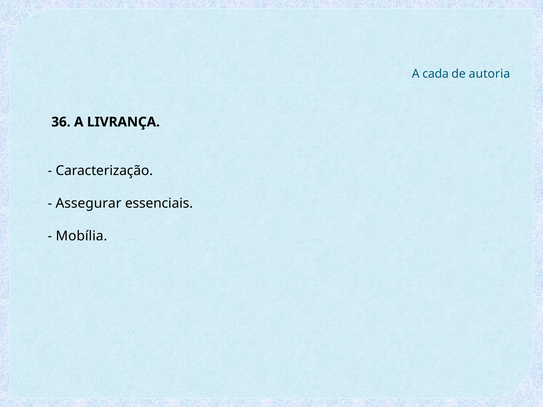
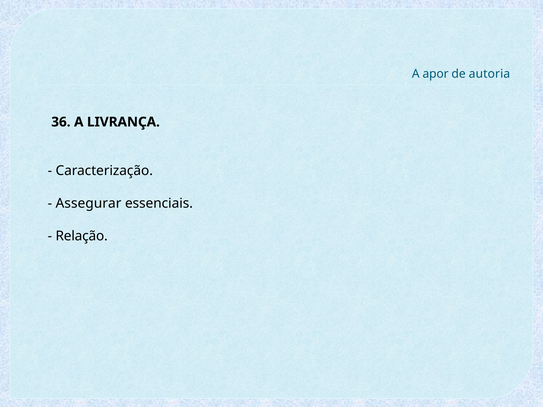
cada: cada -> apor (436, 74)
Mobília: Mobília -> Relação (82, 236)
